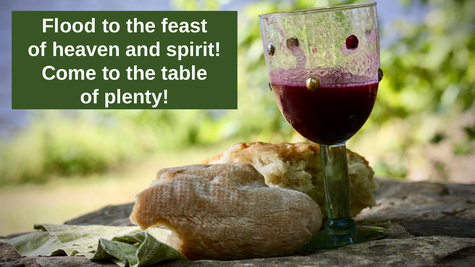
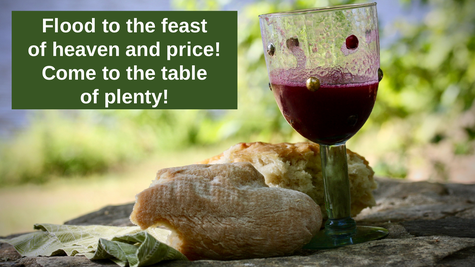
spirit: spirit -> price (194, 50)
